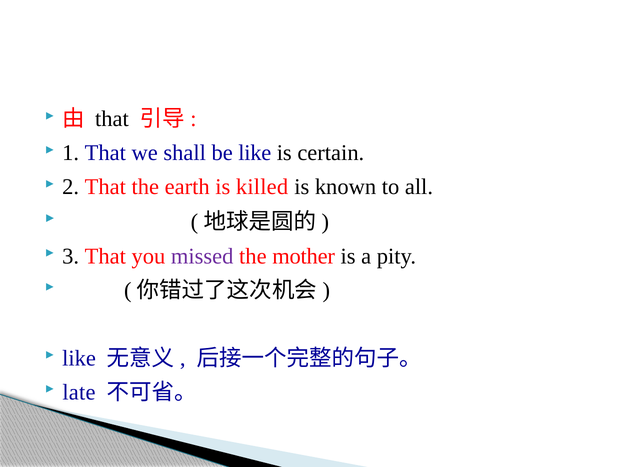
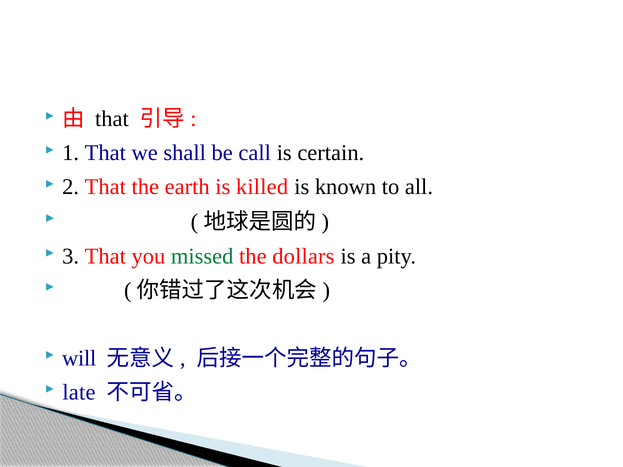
be like: like -> call (255, 153)
missed colour: purple -> green (202, 256)
mother: mother -> dollars (303, 256)
like: like -> will (79, 358)
